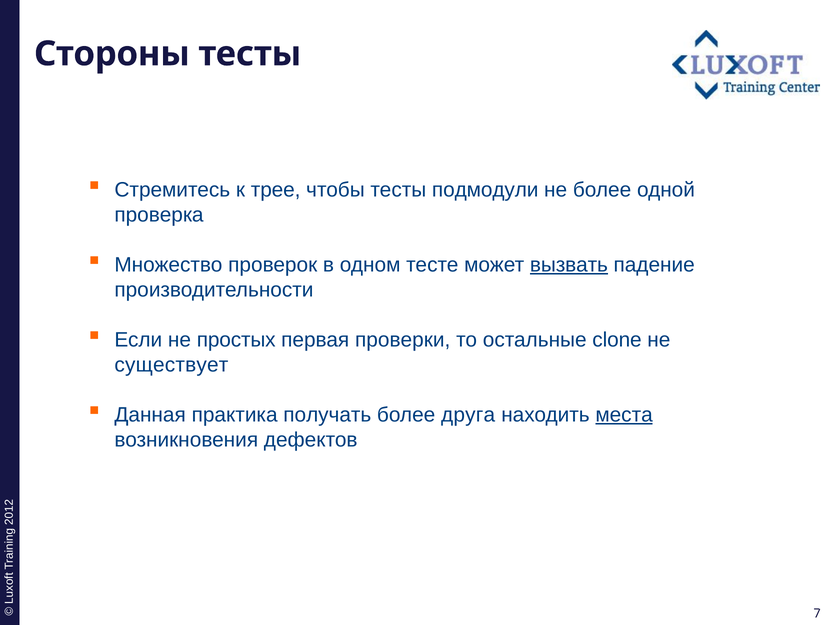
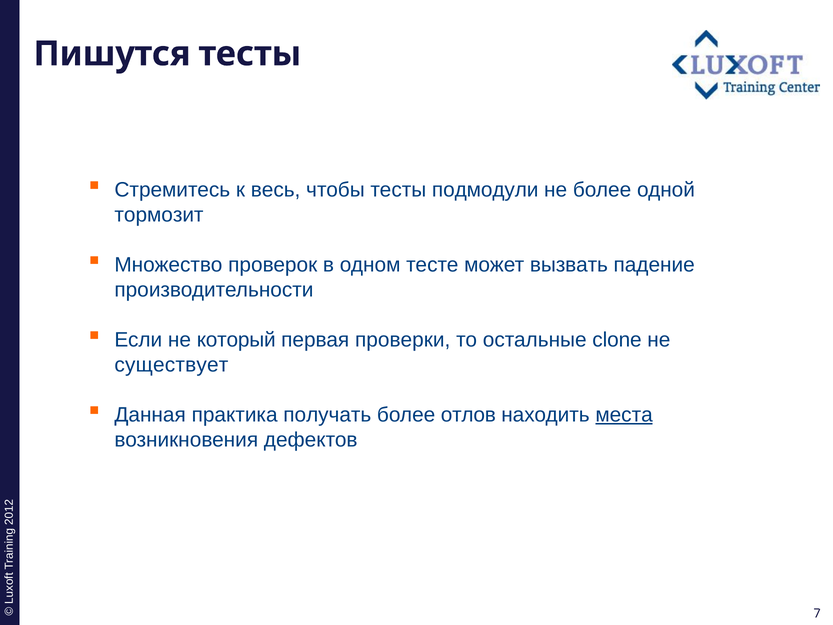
Стороны: Стороны -> Пишутся (112, 54)
трее: трее -> весь (276, 190)
проверка: проверка -> тормозит (159, 215)
вызвать underline: present -> none (569, 265)
простых: простых -> который (236, 340)
друга: друга -> отлов (468, 415)
